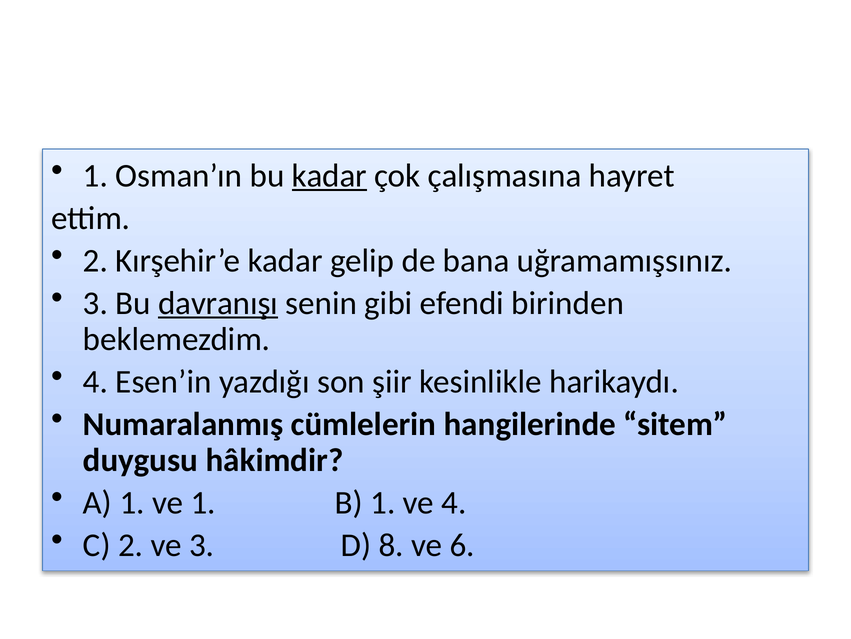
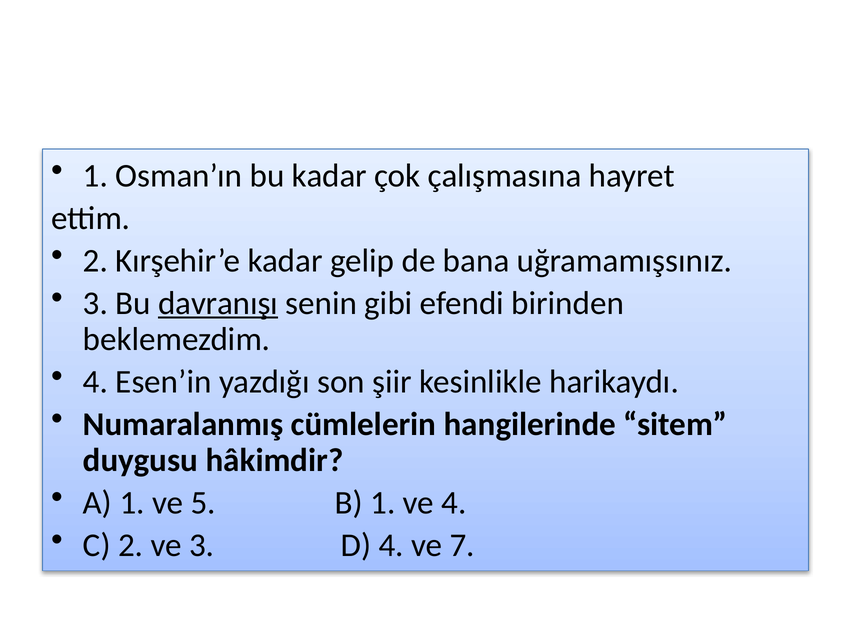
kadar underline: present -> none (329, 175)
ve 1: 1 -> 5 (203, 502)
D 8: 8 -> 4 (391, 545)
6: 6 -> 7 (462, 545)
